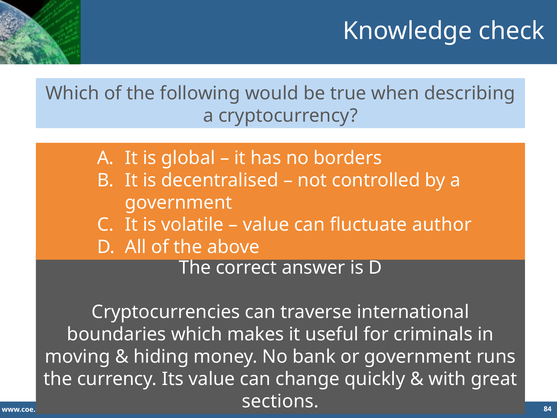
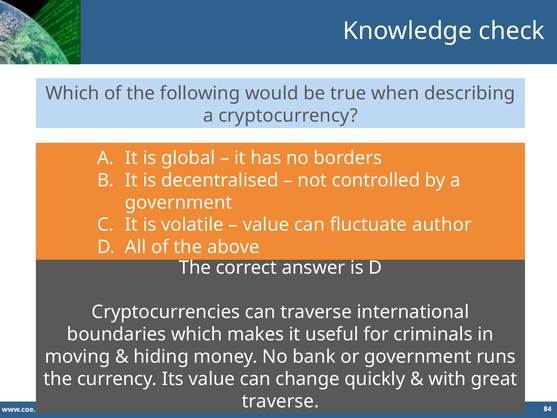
sections: sections -> traverse (280, 401)
